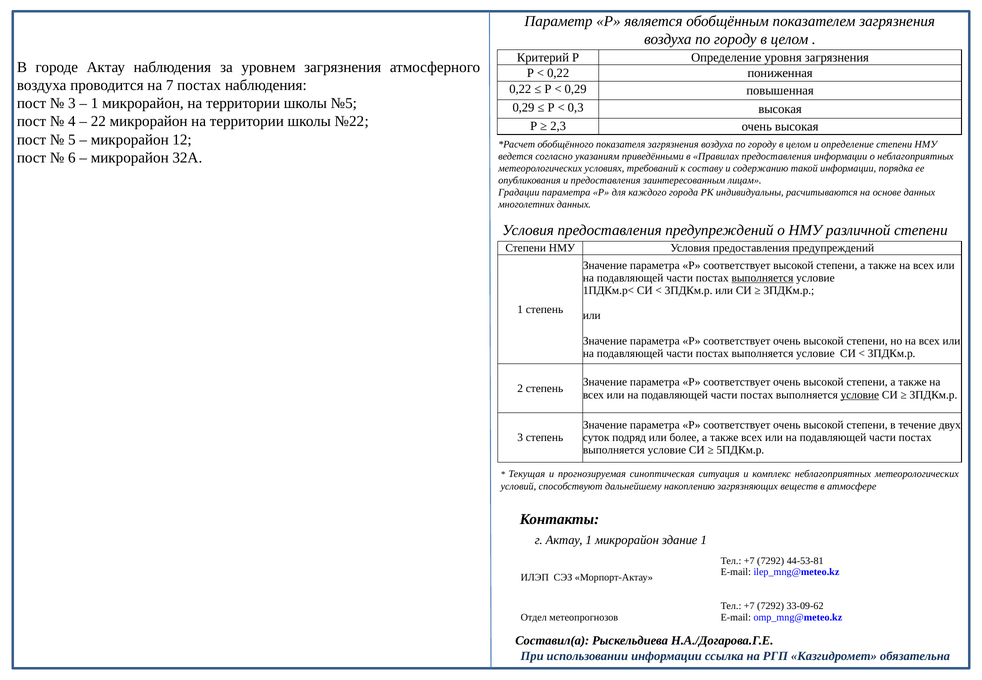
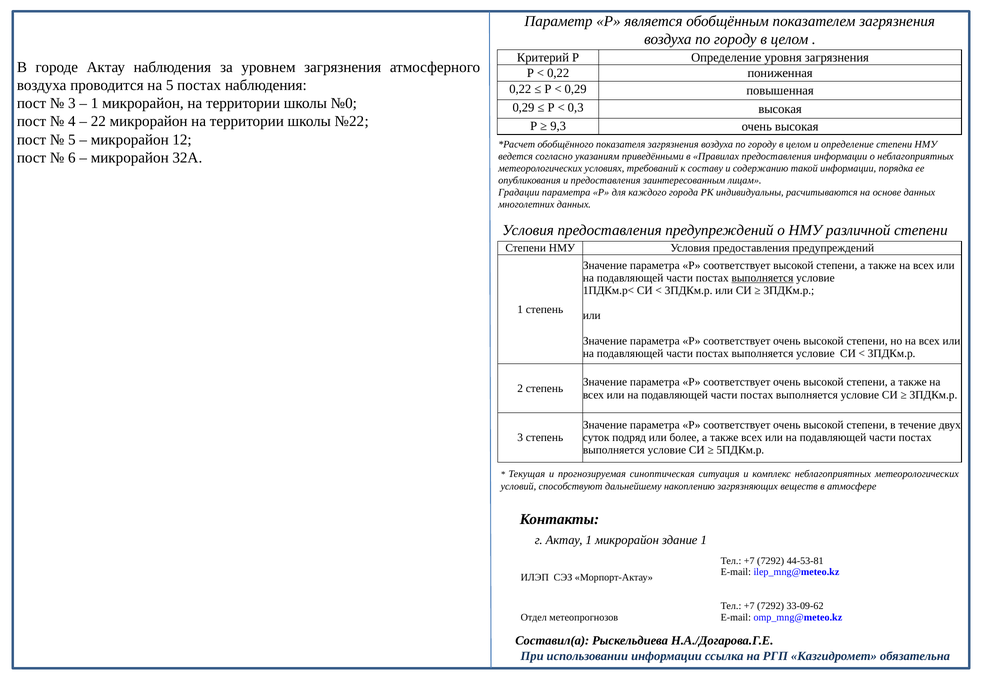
на 7: 7 -> 5 (170, 85)
№5: №5 -> №0 (344, 103)
2,3: 2,3 -> 9,3 (558, 126)
условие underline: present -> none (860, 395)
